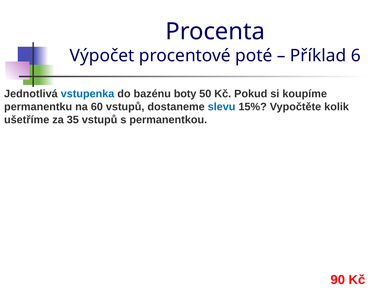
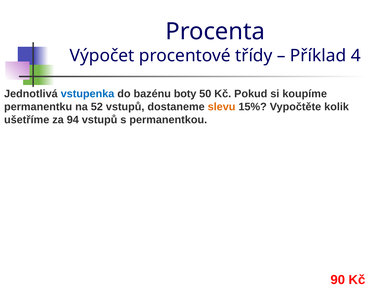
poté: poté -> třídy (254, 56)
6: 6 -> 4 (356, 56)
60: 60 -> 52 (97, 107)
slevu colour: blue -> orange (222, 107)
35: 35 -> 94 (73, 120)
